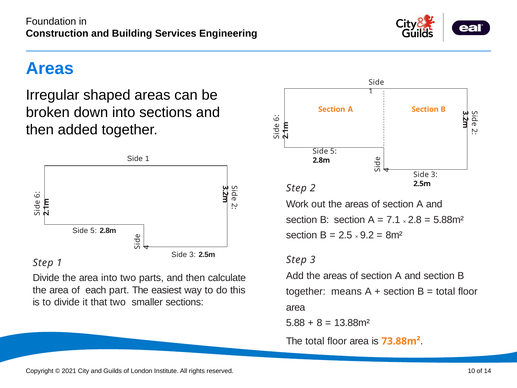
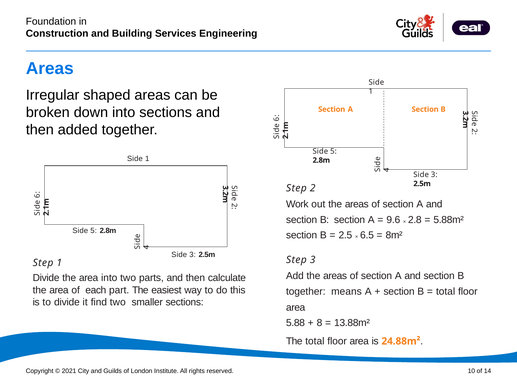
7.1: 7.1 -> 9.6 (393, 220)
9.2: 9.2 -> 6.5 (367, 235)
that: that -> find (99, 302)
73.88m²: 73.88m² -> 24.88m² (401, 341)
